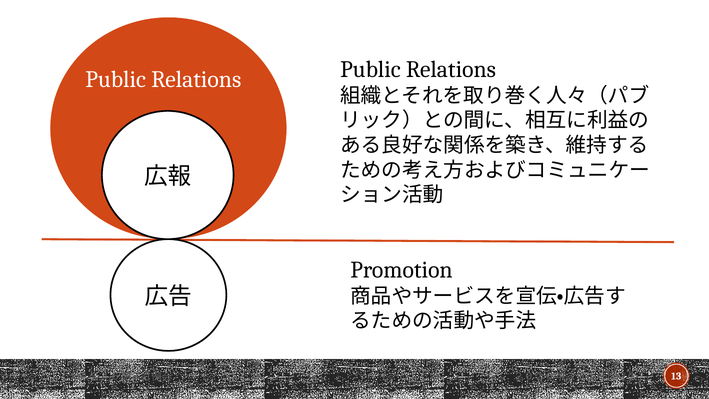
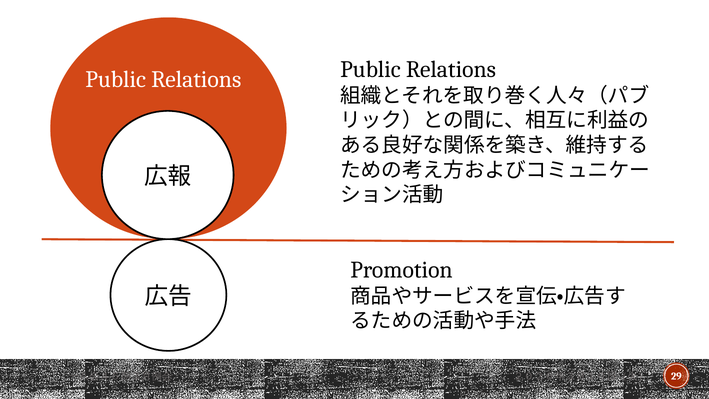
13: 13 -> 29 (676, 376)
